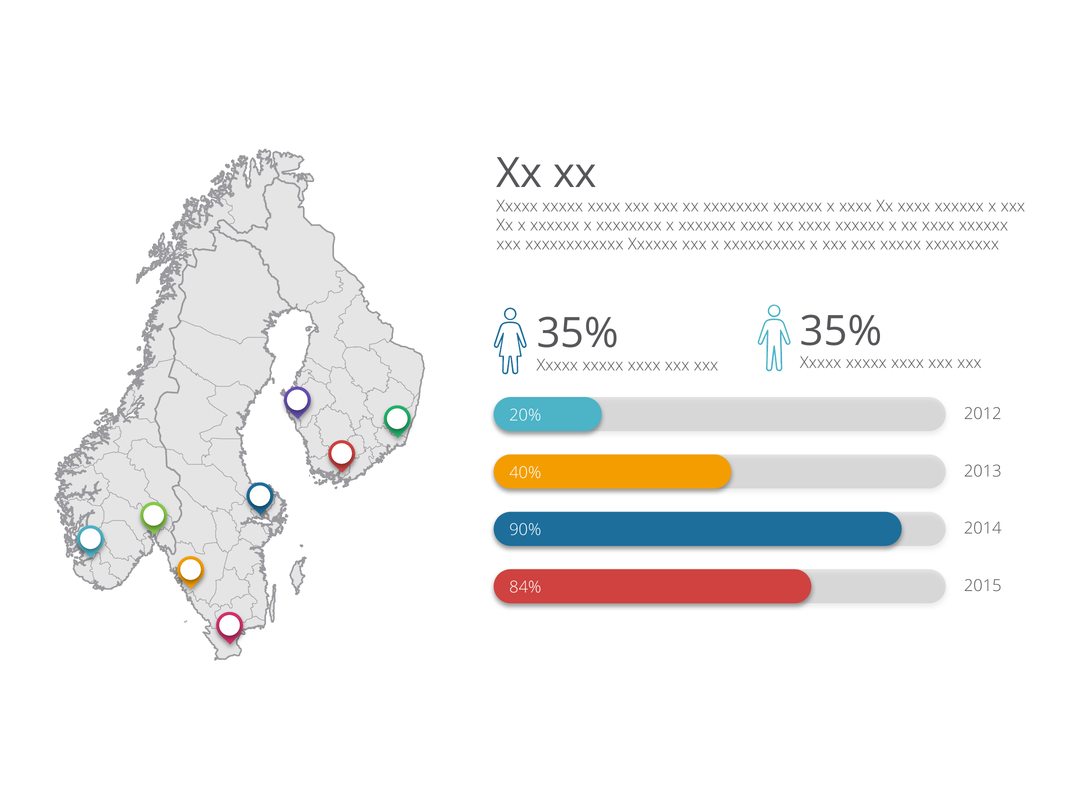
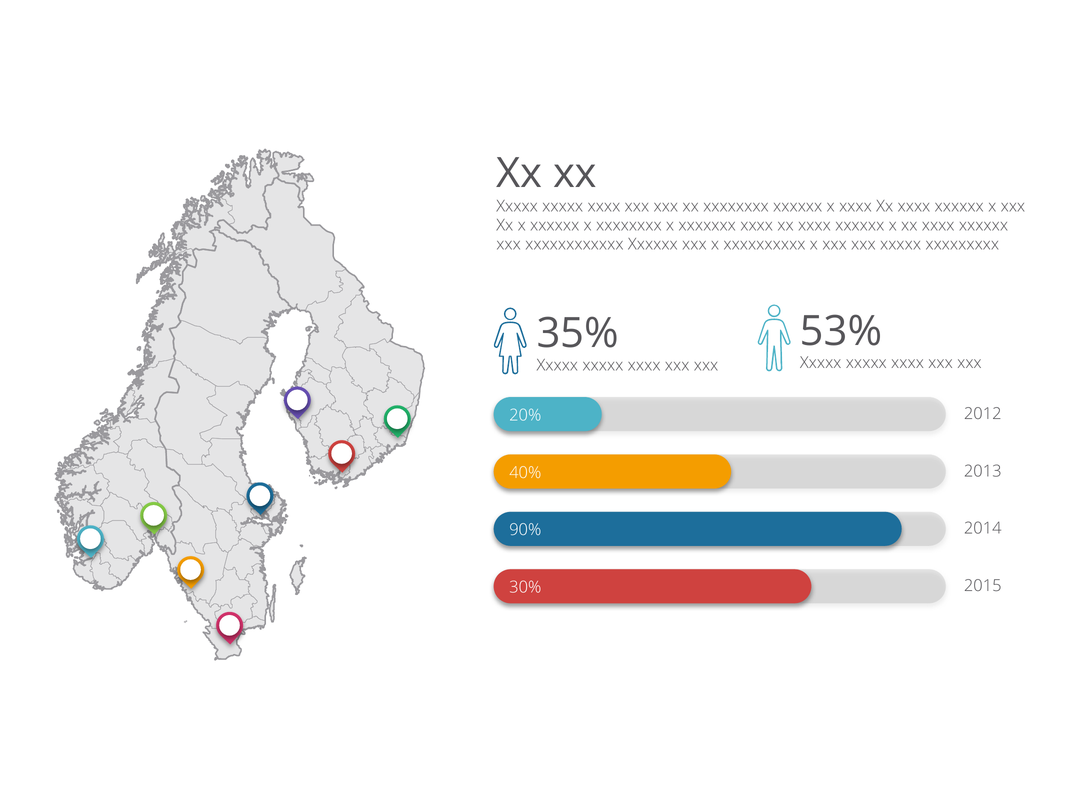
35%: 35% -> 53% (841, 331)
84%: 84% -> 30% (525, 587)
